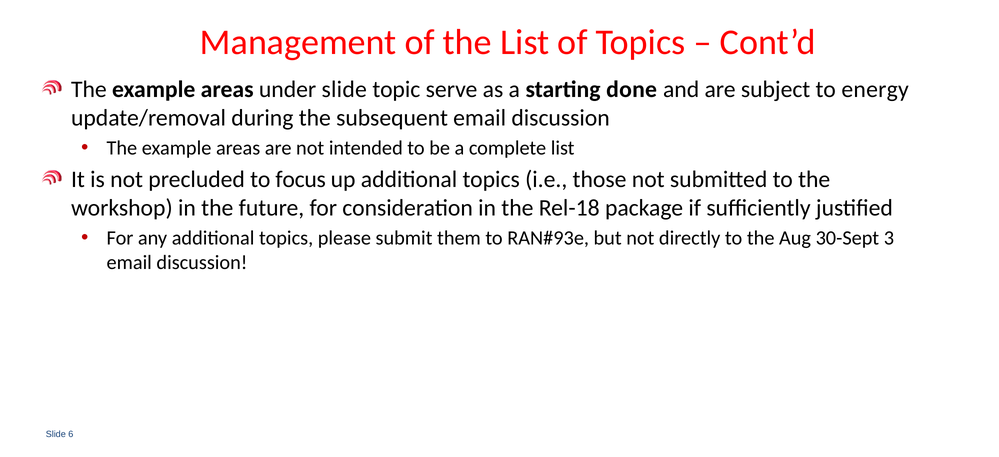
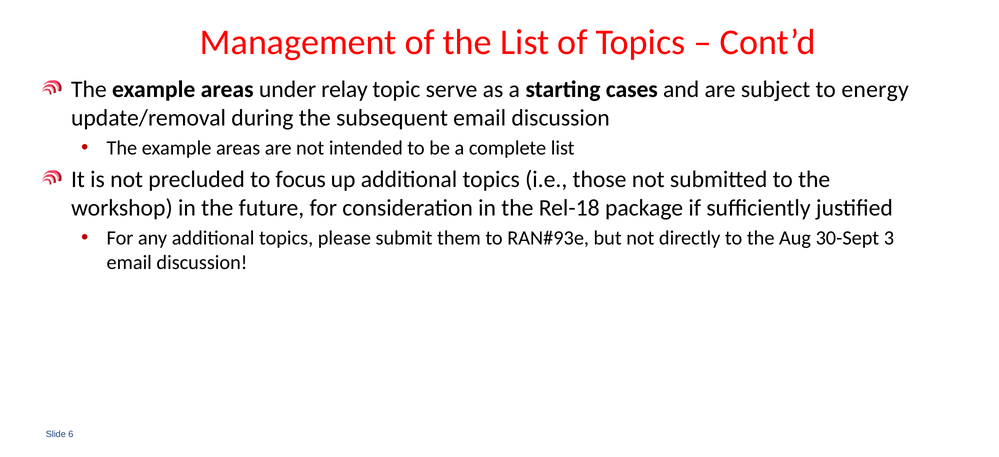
under slide: slide -> relay (344, 89)
done: done -> cases (632, 89)
